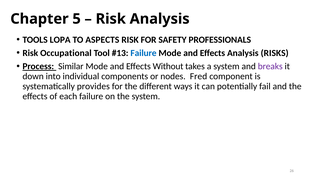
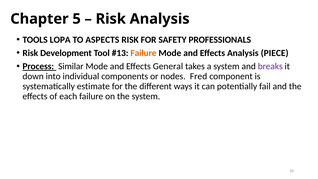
Occupational: Occupational -> Development (66, 53)
Failure colour: blue -> orange (144, 53)
RISKS: RISKS -> PIECE (275, 53)
Without: Without -> General (168, 66)
provides: provides -> estimate (93, 86)
